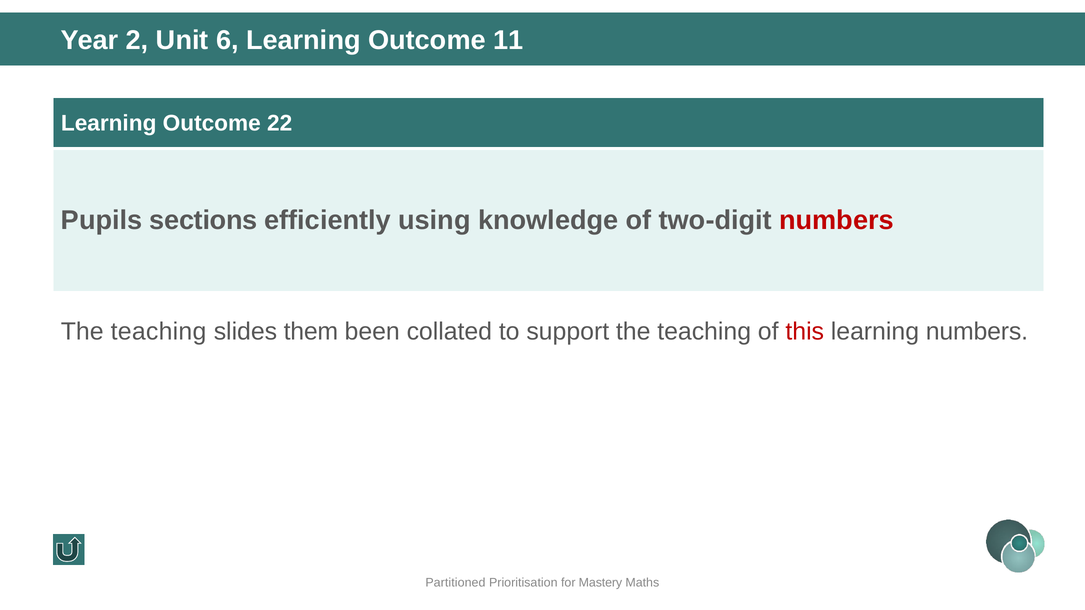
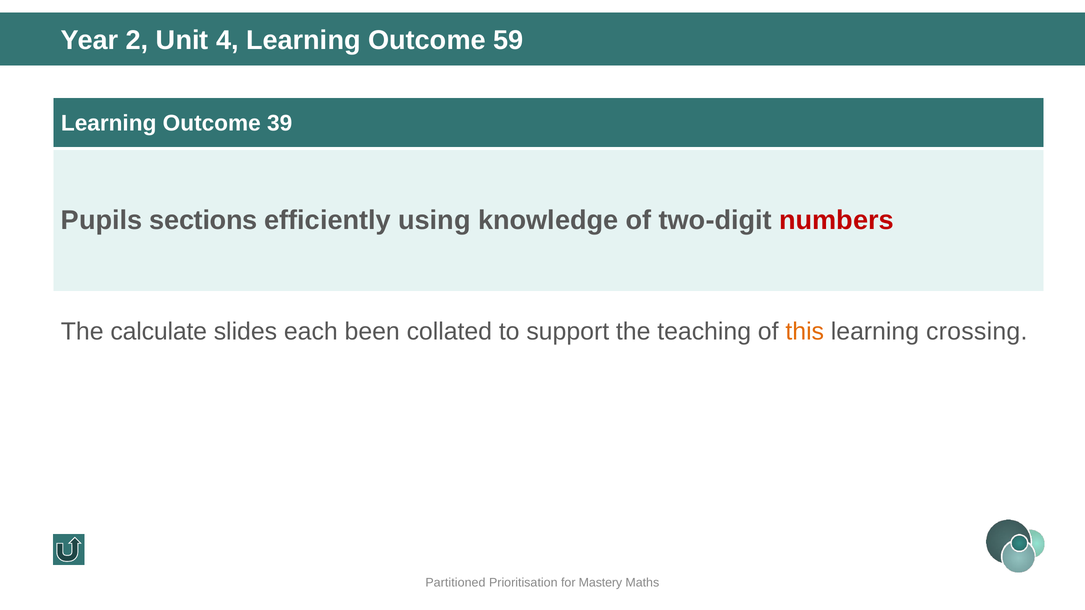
6: 6 -> 4 (227, 40)
11: 11 -> 59 (508, 40)
22: 22 -> 39 (280, 124)
teaching: teaching -> calculate (159, 332)
them: them -> each (311, 332)
this colour: red -> orange (805, 332)
learning numbers: numbers -> crossing (977, 332)
